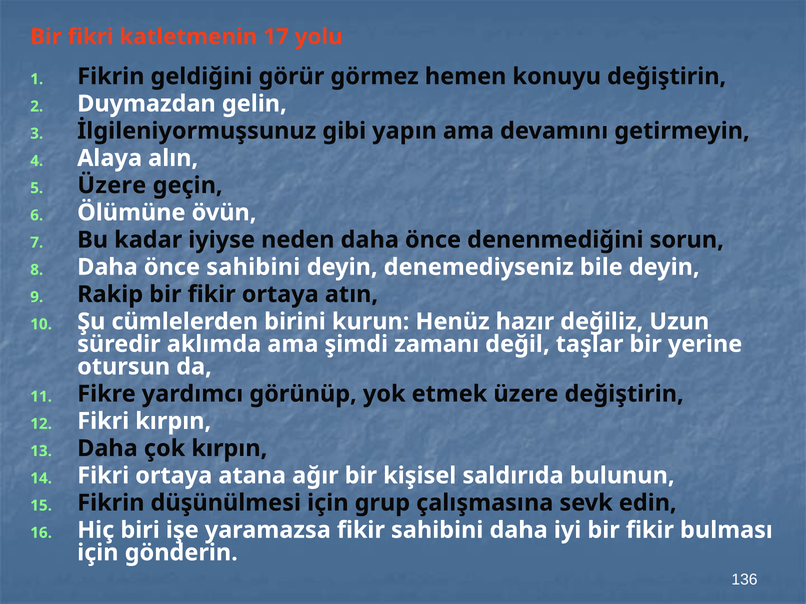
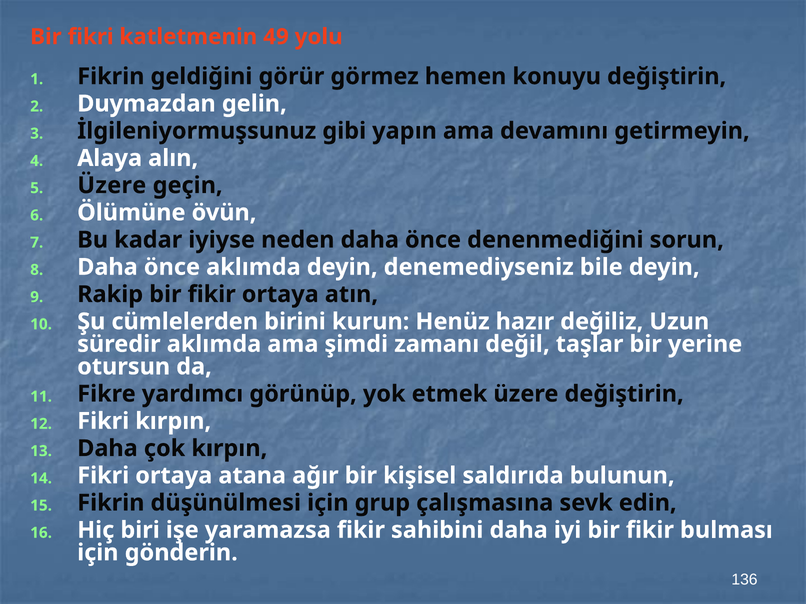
17: 17 -> 49 (276, 37)
önce sahibini: sahibini -> aklımda (253, 267)
